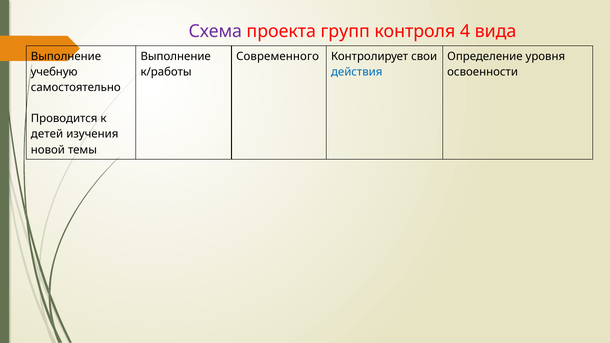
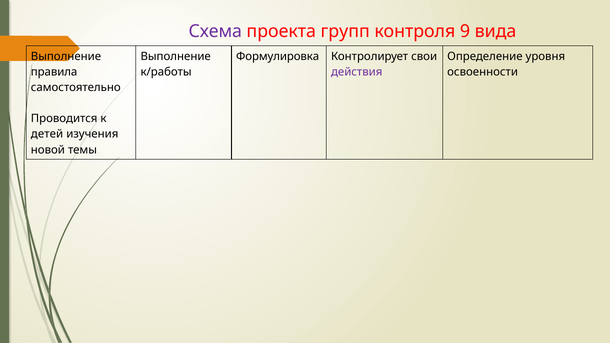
4: 4 -> 9 (465, 31)
Современного: Современного -> Формулировка (278, 56)
учебную: учебную -> правила (54, 72)
действия colour: blue -> purple (357, 72)
